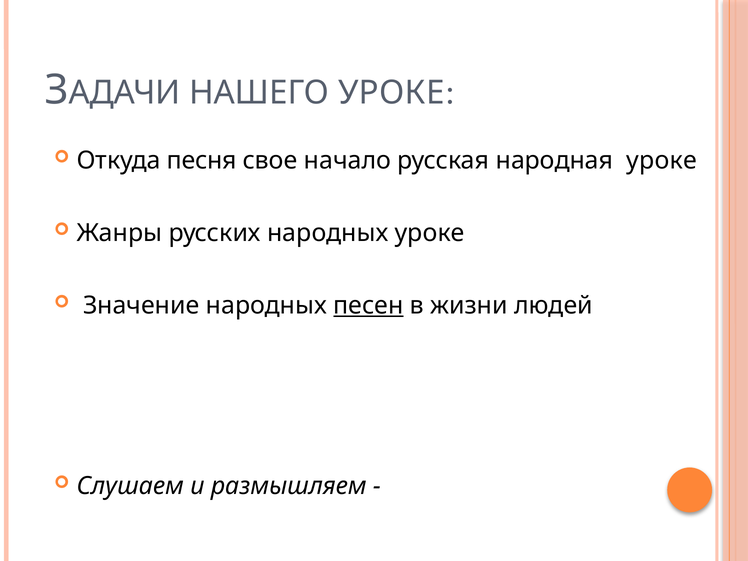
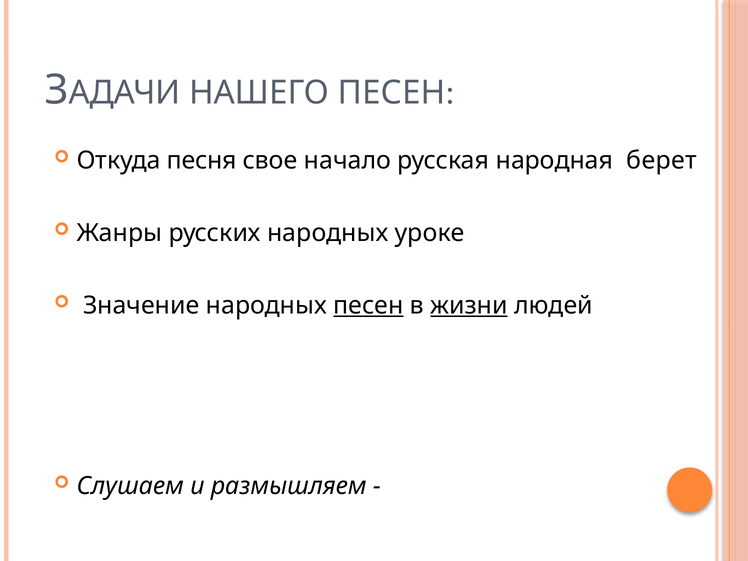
НАШЕГО УРОКЕ: УРОКЕ -> ПЕСЕН (391, 93)
народная уроке: уроке -> берет (662, 161)
жизни underline: none -> present (469, 305)
